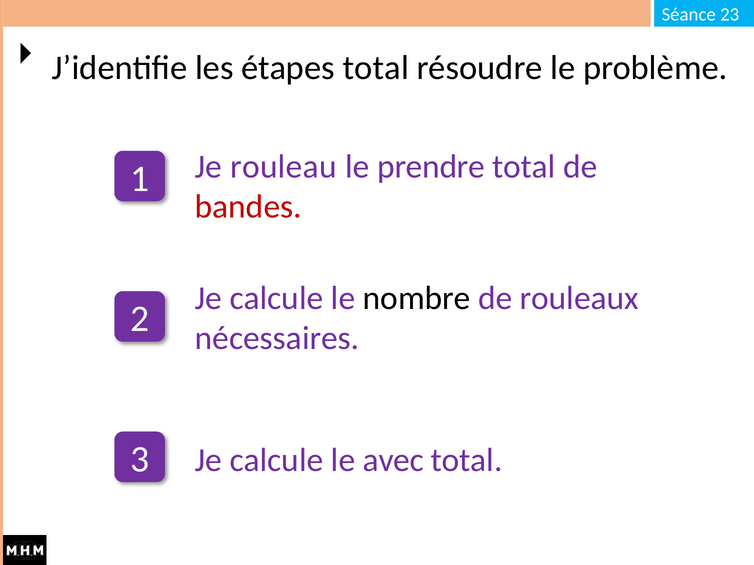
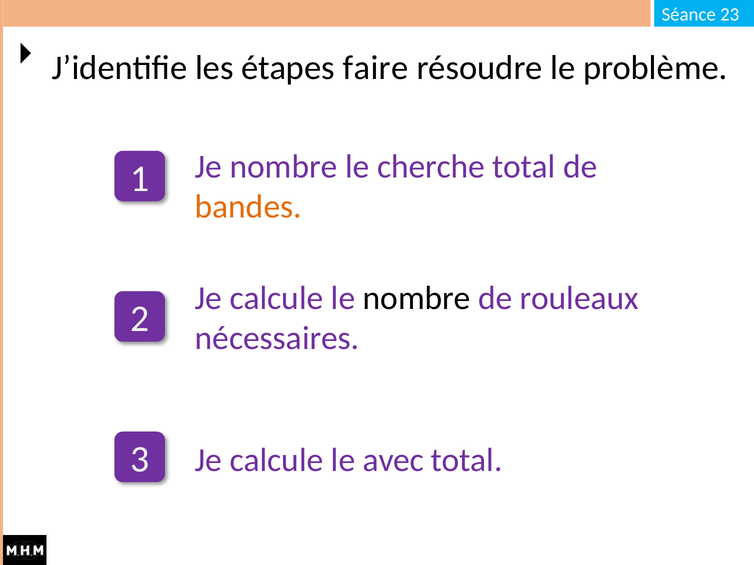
étapes total: total -> faire (376, 68)
Je rouleau: rouleau -> nombre (284, 167)
prendre: prendre -> cherche (431, 167)
bandes colour: red -> orange (248, 207)
